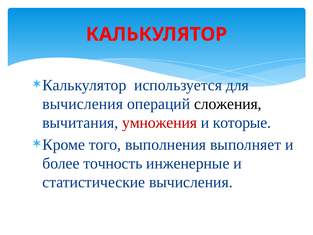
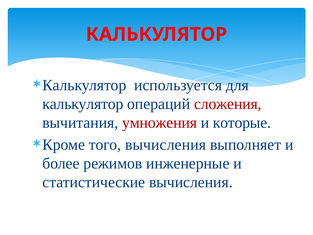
вычисления: вычисления -> калькулятор (83, 104)
сложения colour: black -> red (228, 104)
того выполнения: выполнения -> вычисления (166, 145)
точность: точность -> режимов (113, 163)
